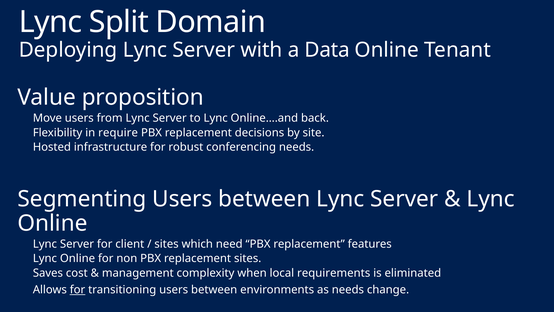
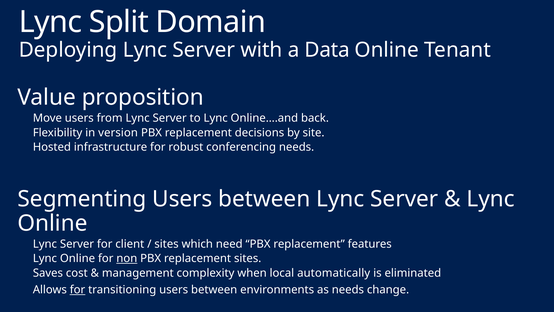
require: require -> version (118, 132)
non underline: none -> present (127, 258)
requirements: requirements -> automatically (334, 273)
